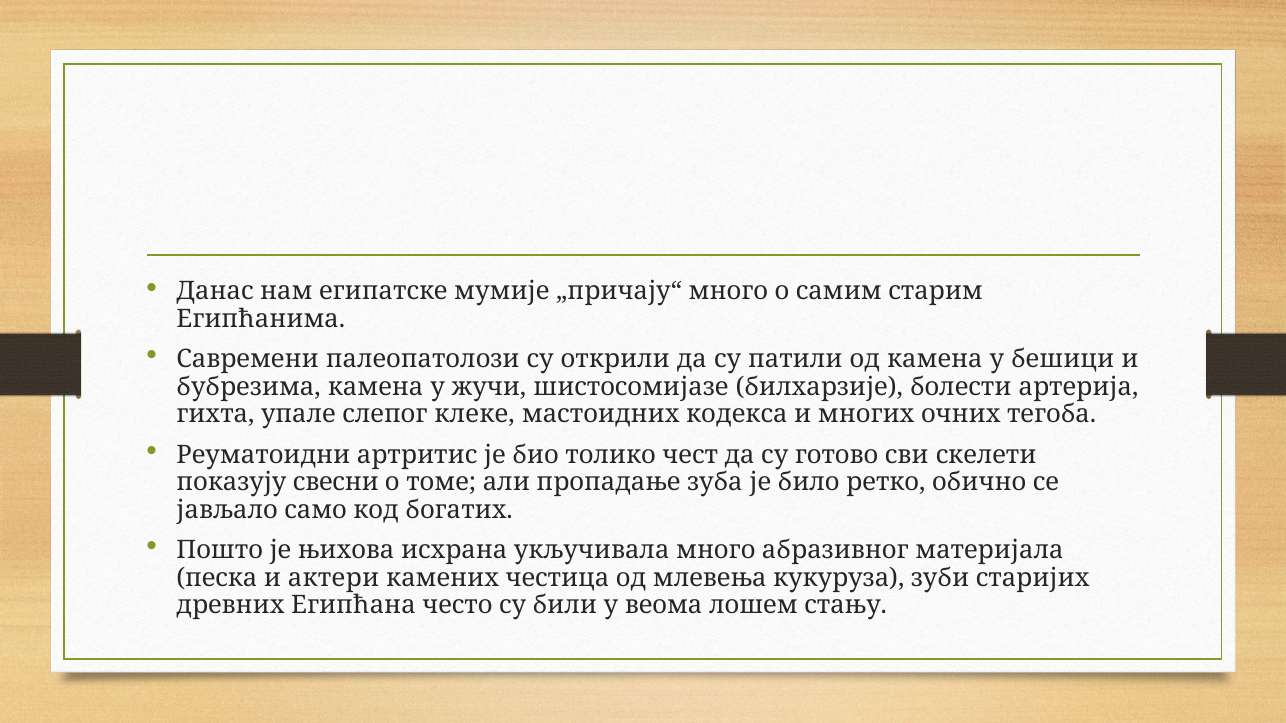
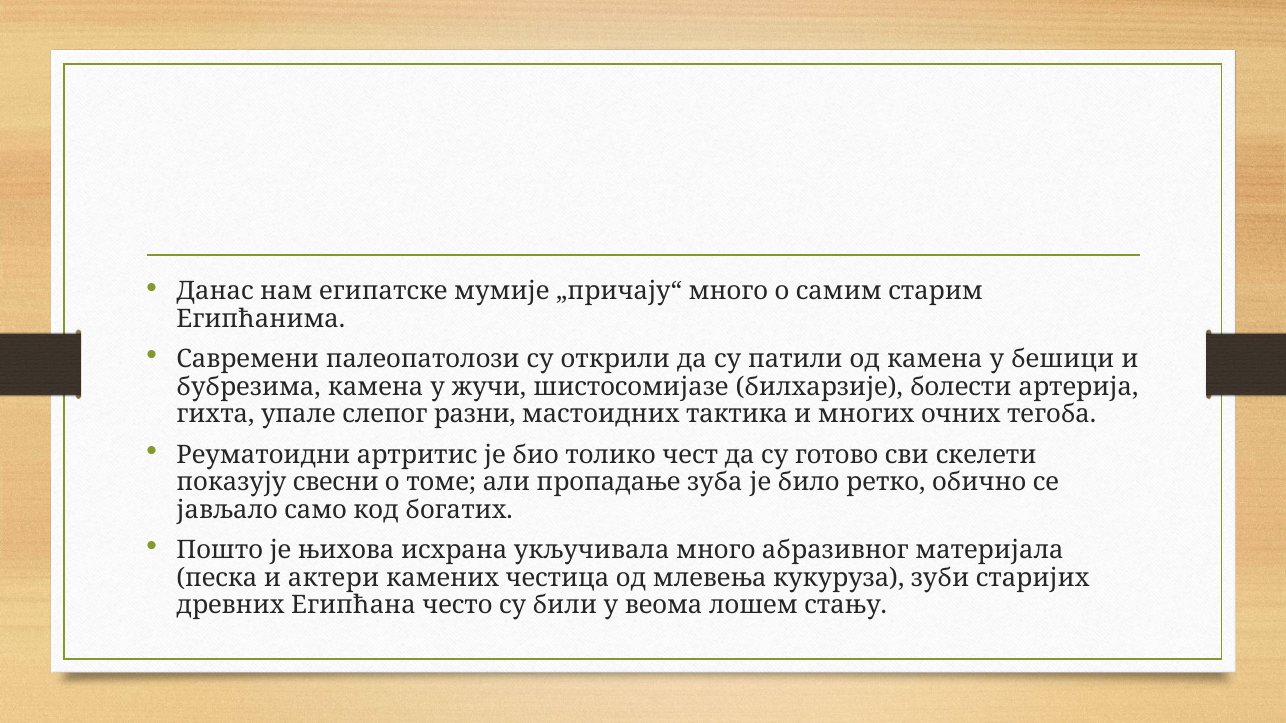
клеке: клеке -> разни (475, 415)
кодекса: кодекса -> тактика (737, 415)
